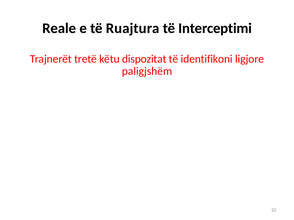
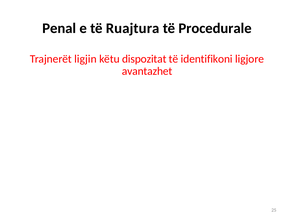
Reale: Reale -> Penal (59, 28)
Interceptimi: Interceptimi -> Procedurale (215, 28)
tretë: tretë -> ligjin (85, 59)
paligjshëm: paligjshëm -> avantazhet (147, 71)
